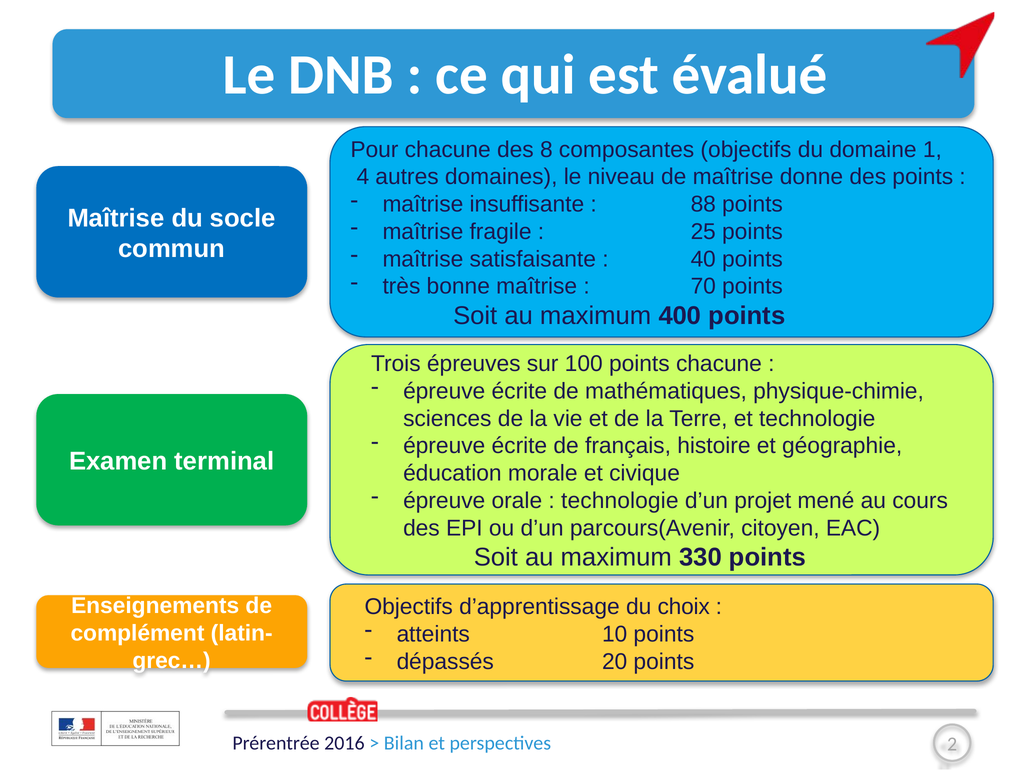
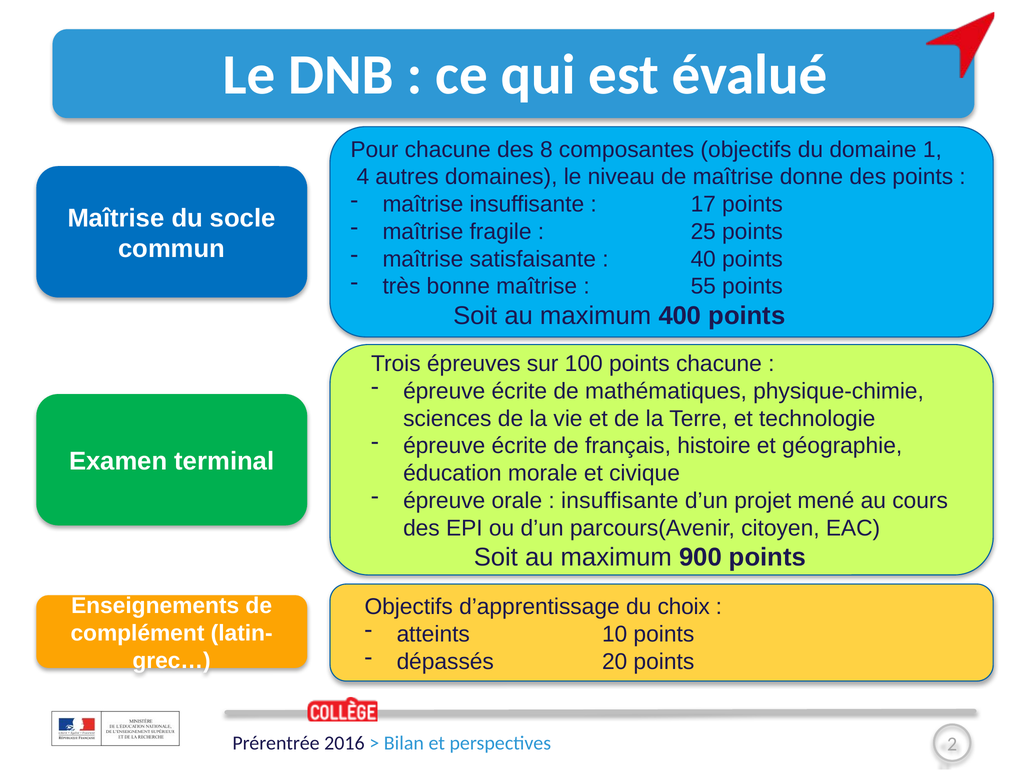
88: 88 -> 17 (703, 204)
70: 70 -> 55 (703, 286)
technologie: technologie -> insuffisante (620, 501)
330: 330 -> 900 (701, 557)
